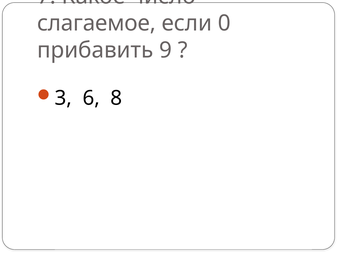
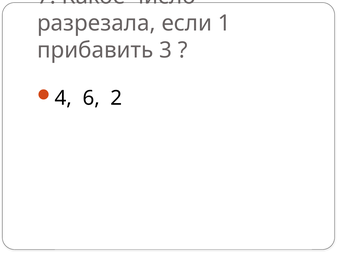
слагаемое: слагаемое -> разрезала (96, 23)
0: 0 -> 1 (224, 23)
9: 9 -> 3 (166, 50)
3: 3 -> 4 (63, 98)
8: 8 -> 2 (116, 98)
